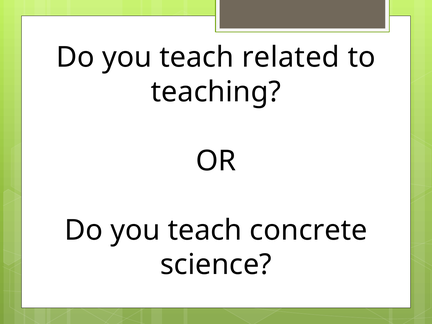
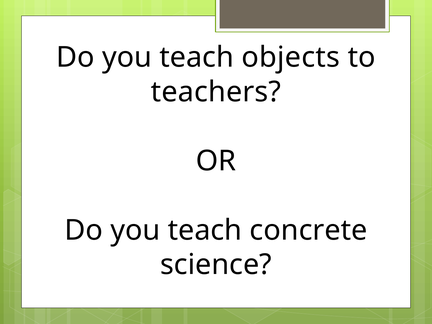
related: related -> objects (291, 57)
teaching: teaching -> teachers (216, 92)
